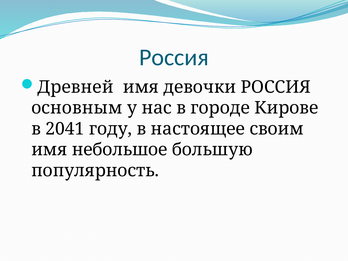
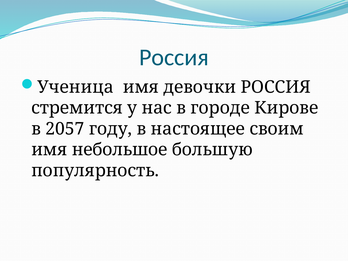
Древней: Древней -> Ученица (76, 87)
основным: основным -> стремится (77, 108)
2041: 2041 -> 2057 (65, 129)
